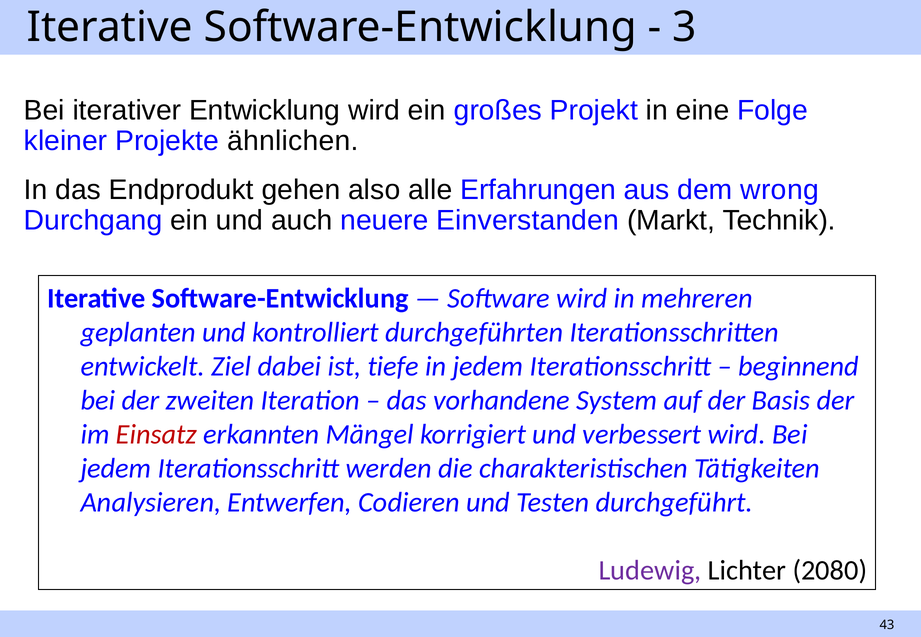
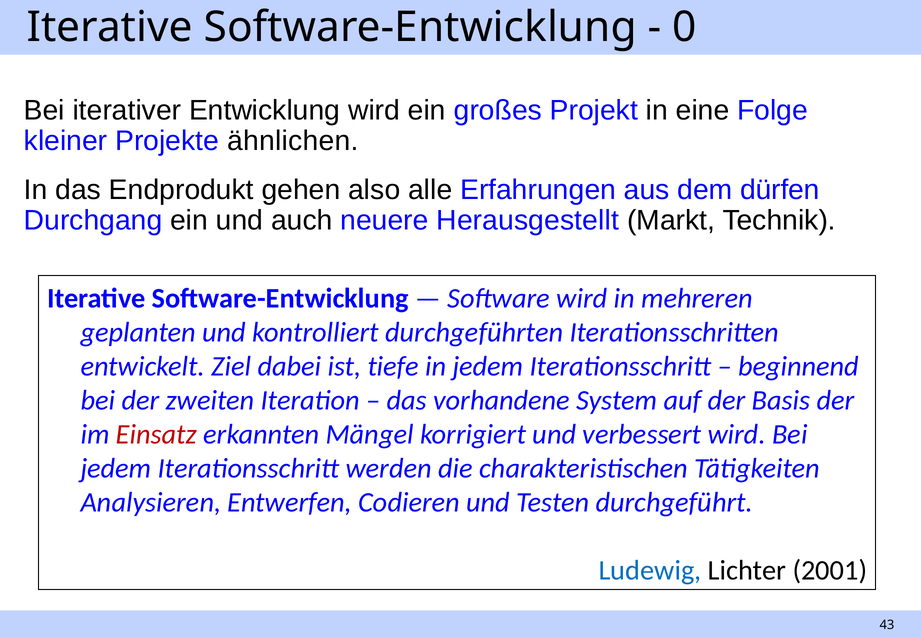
3: 3 -> 0 (685, 27)
wrong: wrong -> dürfen (780, 190)
Einverstanden: Einverstanden -> Herausgestellt (528, 221)
Ludewig colour: purple -> blue (650, 571)
2080: 2080 -> 2001 (830, 571)
